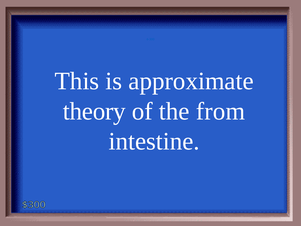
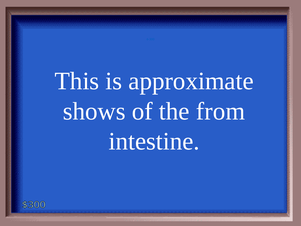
theory: theory -> shows (94, 111)
